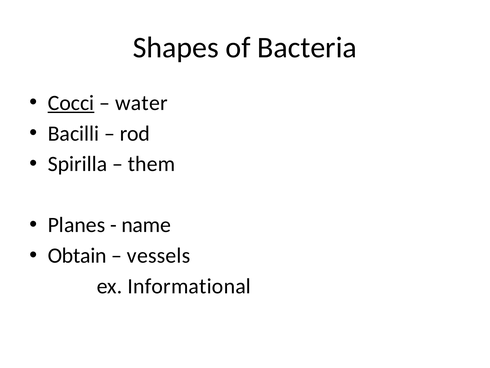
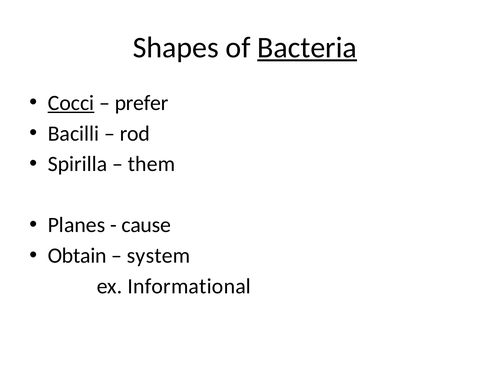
Bacteria underline: none -> present (307, 47)
water: water -> prefer (142, 103)
name: name -> cause (146, 225)
vessels: vessels -> system (159, 255)
